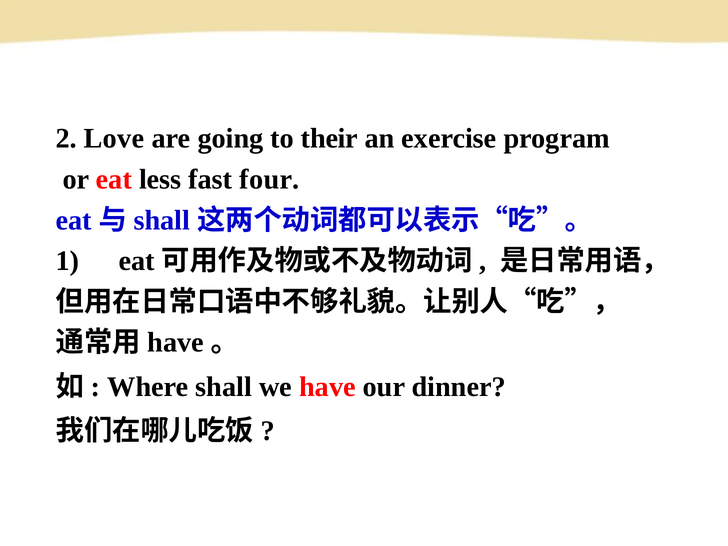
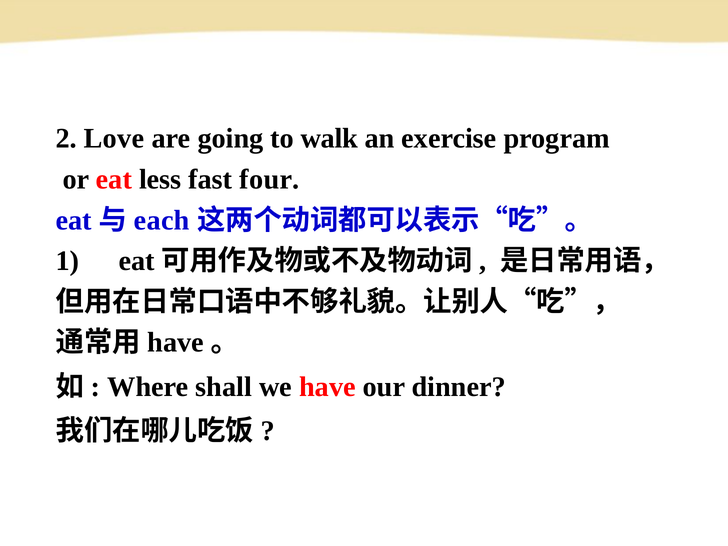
their: their -> walk (329, 139)
shall: shall -> each (162, 220)
